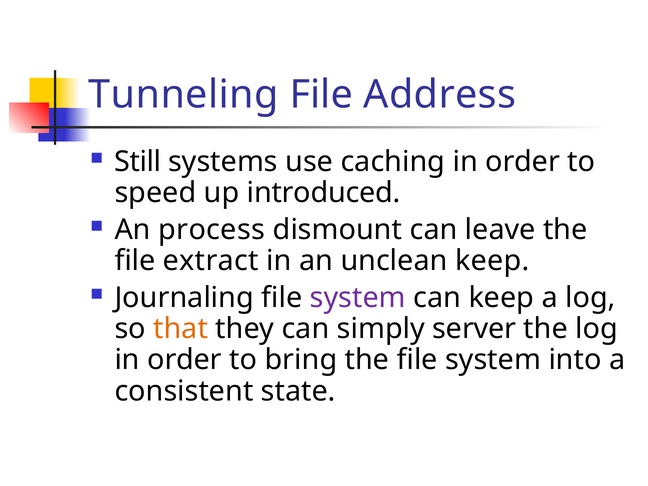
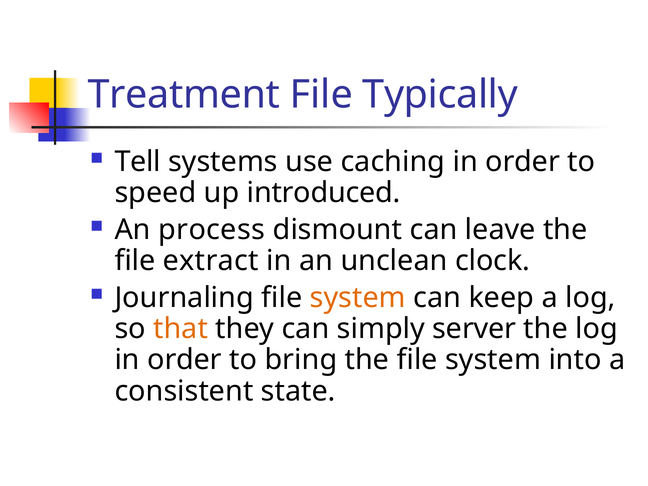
Tunneling: Tunneling -> Treatment (184, 95)
Address: Address -> Typically (440, 95)
Still: Still -> Tell (138, 162)
unclean keep: keep -> clock (493, 261)
system colour: purple -> orange (358, 298)
